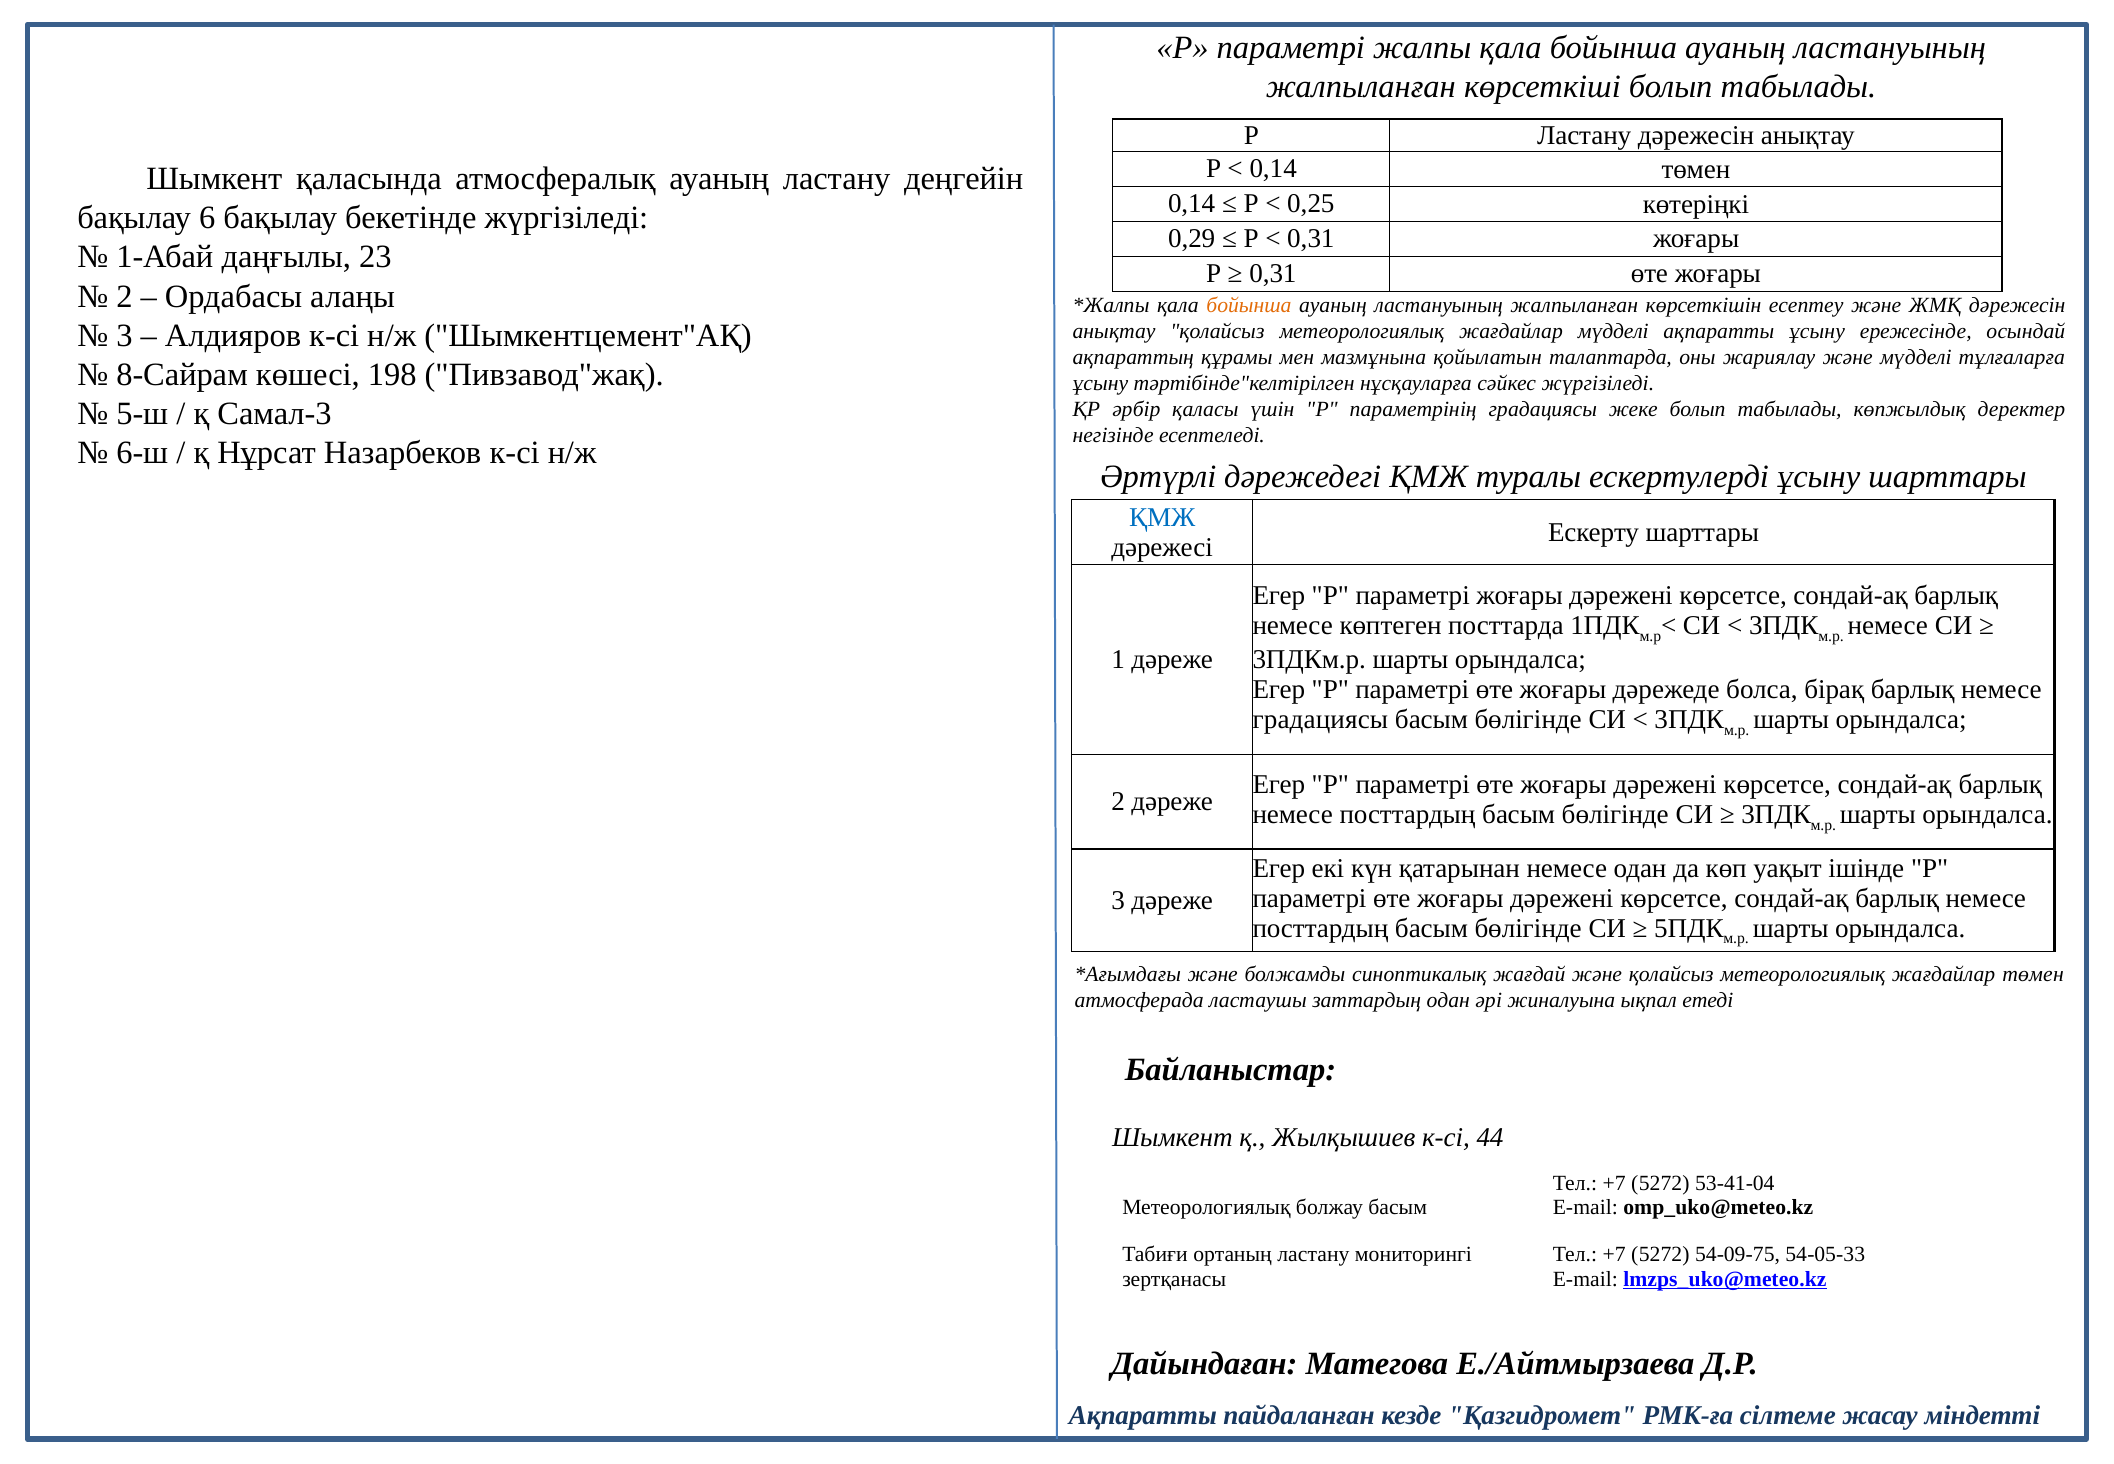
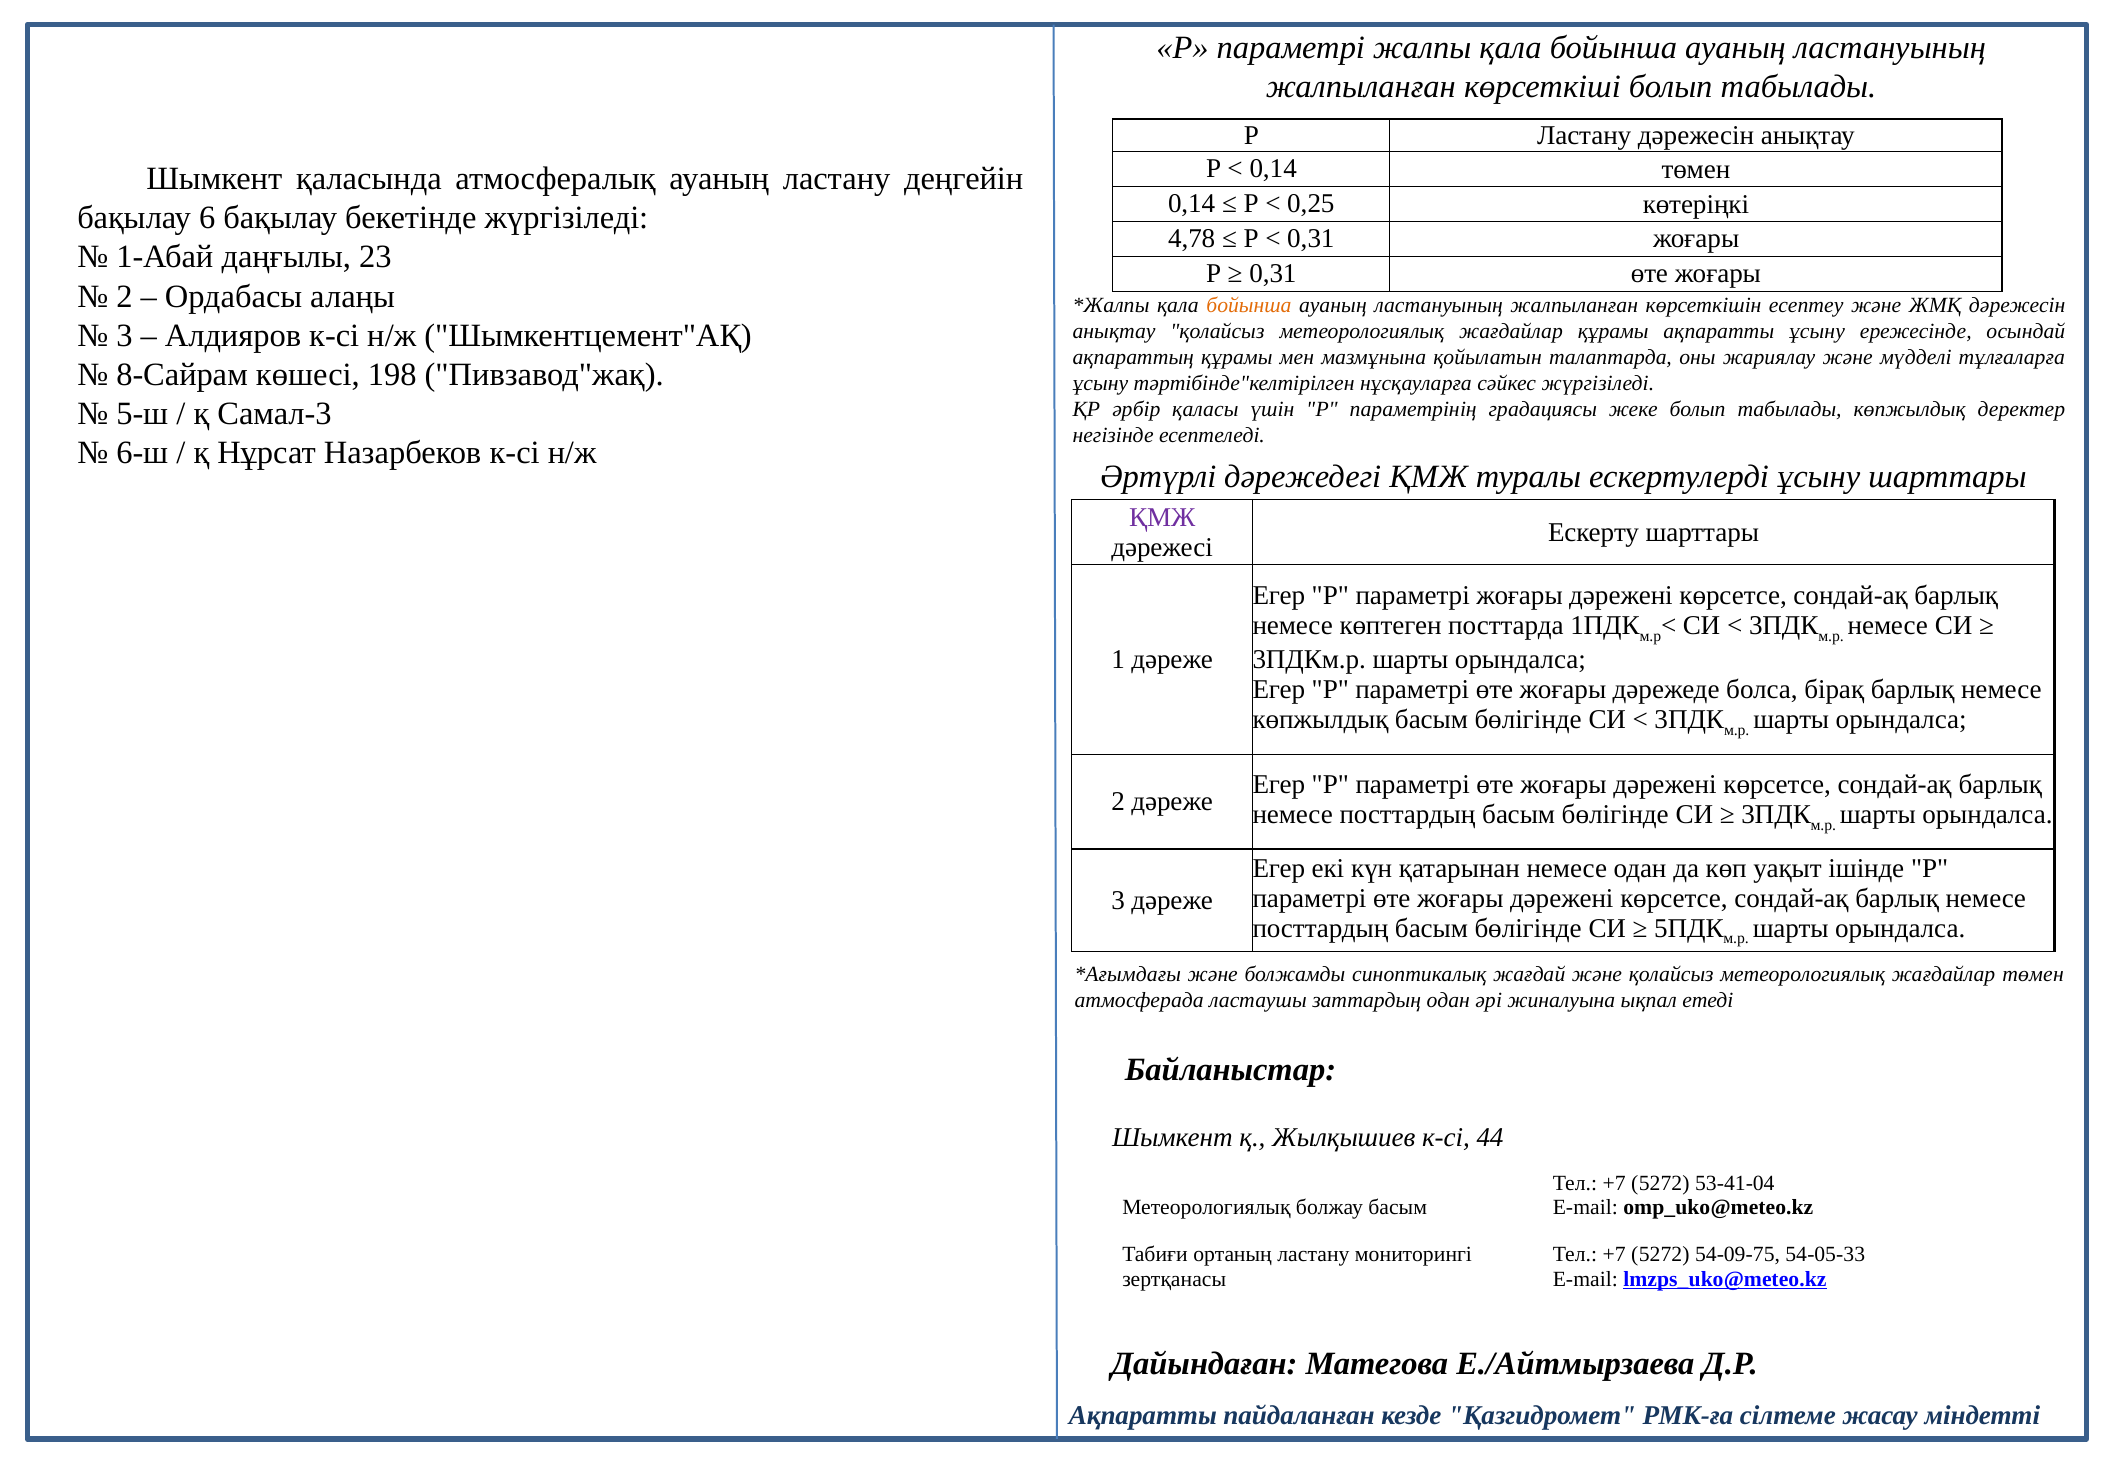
0,29: 0,29 -> 4,78 (1192, 239)
жағдайлар мүдделі: мүдделі -> құрамы (1613, 331)
ҚМЖ colour: blue -> purple (1162, 517)
градациясы: градациясы -> көпжылдық (1320, 719)
